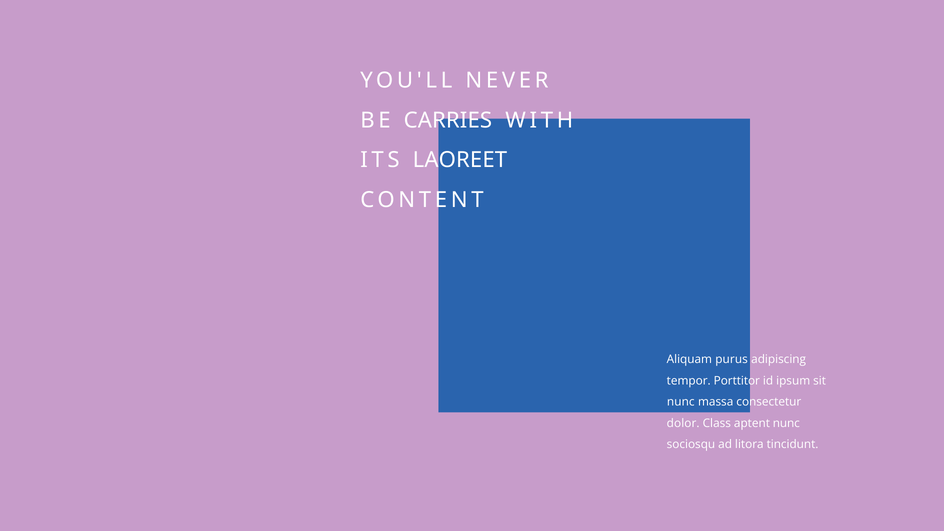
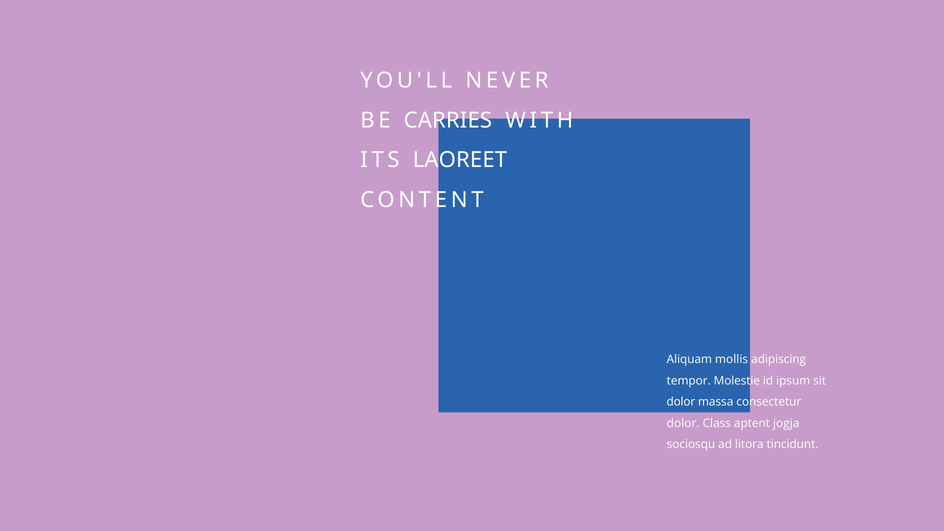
purus: purus -> mollis (732, 360)
Porttitor: Porttitor -> Molestie (737, 381)
nunc: nunc -> dolor (681, 402)
aptent nunc: nunc -> jogja (786, 423)
